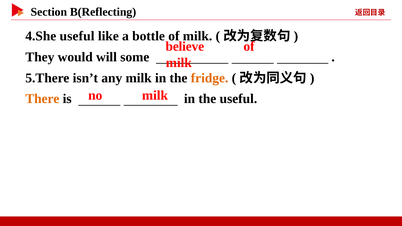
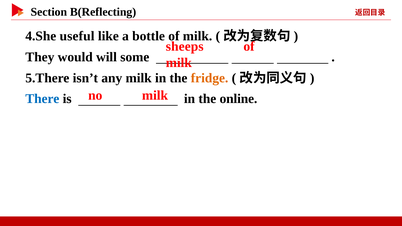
believe: believe -> sheeps (185, 47)
There colour: orange -> blue (42, 99)
the useful: useful -> online (238, 99)
